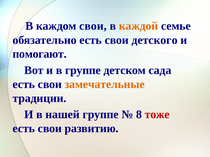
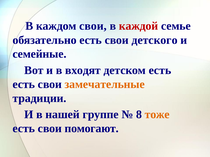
каждой colour: orange -> red (139, 26)
помогают: помогают -> семейные (40, 54)
в группе: группе -> входят (83, 70)
детском сада: сада -> есть (160, 70)
тоже colour: red -> orange (157, 115)
развитию: развитию -> помогают (92, 129)
